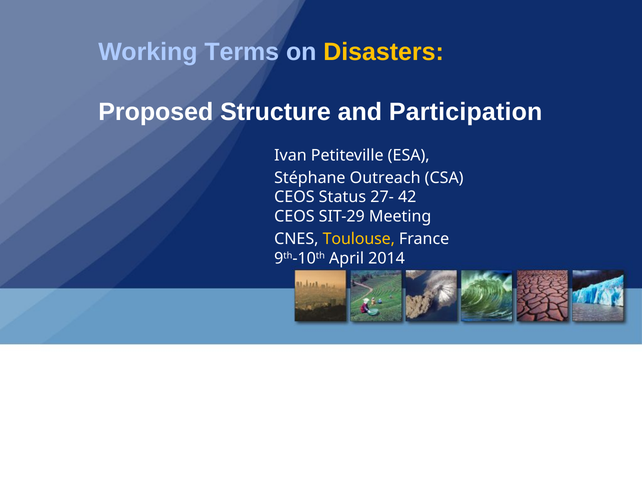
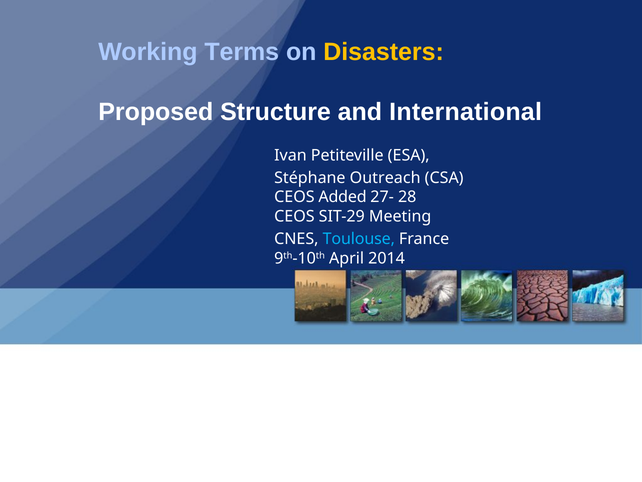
Participation: Participation -> International (466, 112)
Status: Status -> Added (343, 197)
42: 42 -> 28 (407, 197)
Toulouse colour: yellow -> light blue (359, 239)
